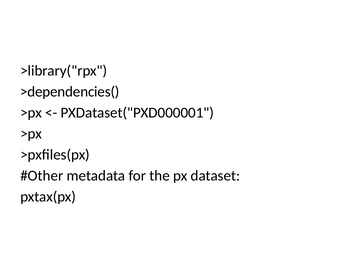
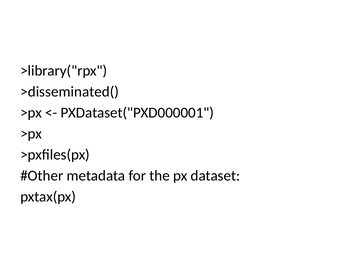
>dependencies(: >dependencies( -> >disseminated( (70, 92)
